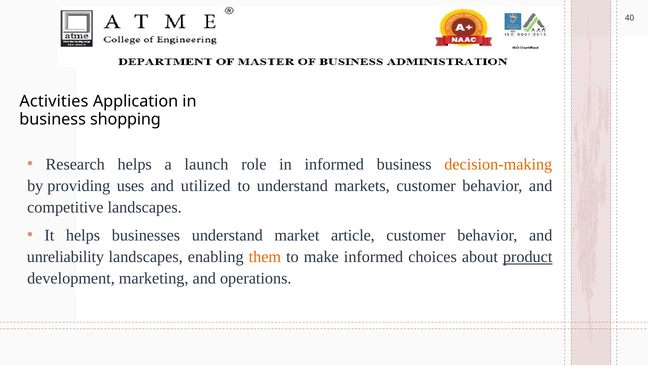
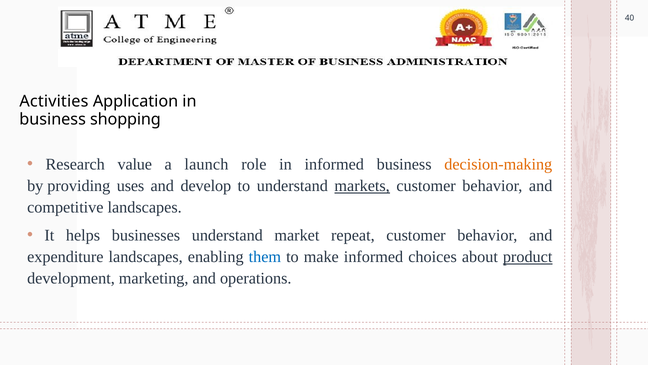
Research helps: helps -> value (135, 164)
utilized: utilized -> develop (206, 186)
markets underline: none -> present (362, 186)
article: article -> repeat (353, 235)
unreliability: unreliability -> expenditure (65, 257)
them colour: orange -> blue (265, 257)
